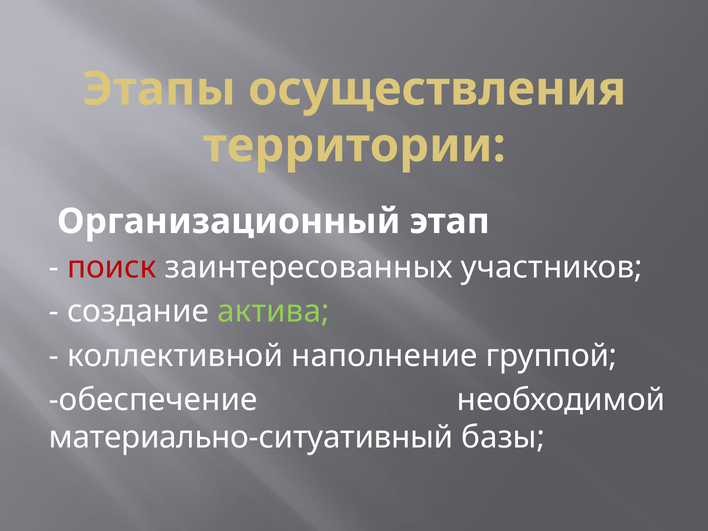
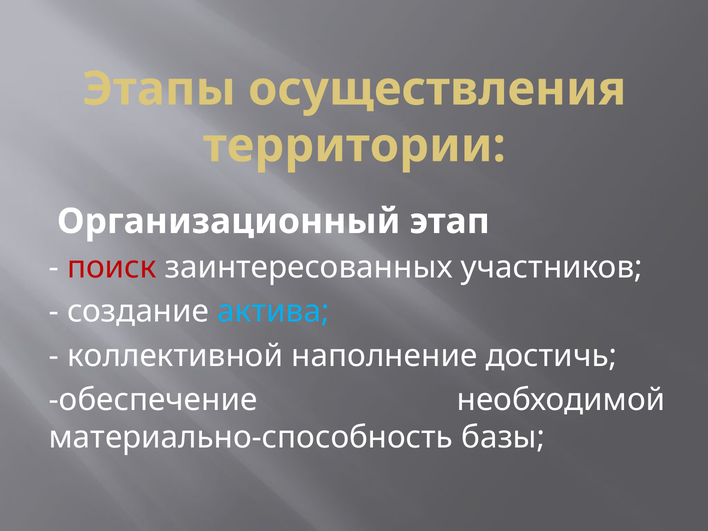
актива colour: light green -> light blue (274, 312)
группой: группой -> достичь (551, 356)
материально-ситуативный: материально-ситуативный -> материально-способность (251, 437)
